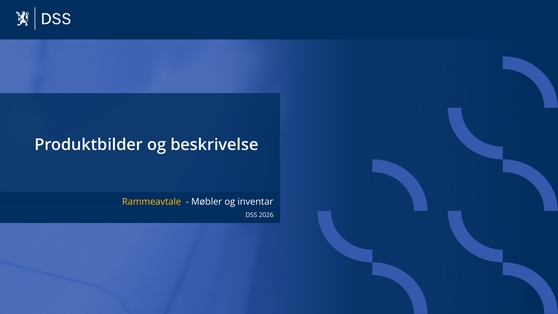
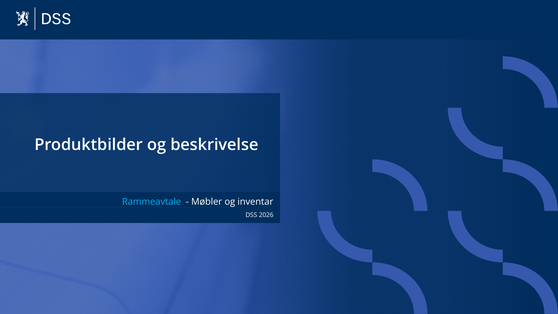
Rammeavtale colour: yellow -> light blue (152, 202)
